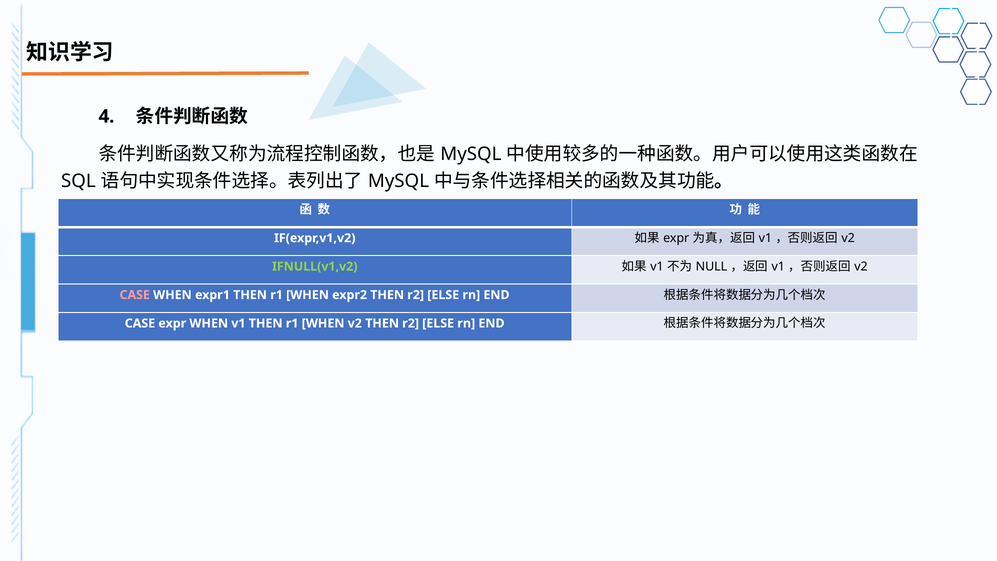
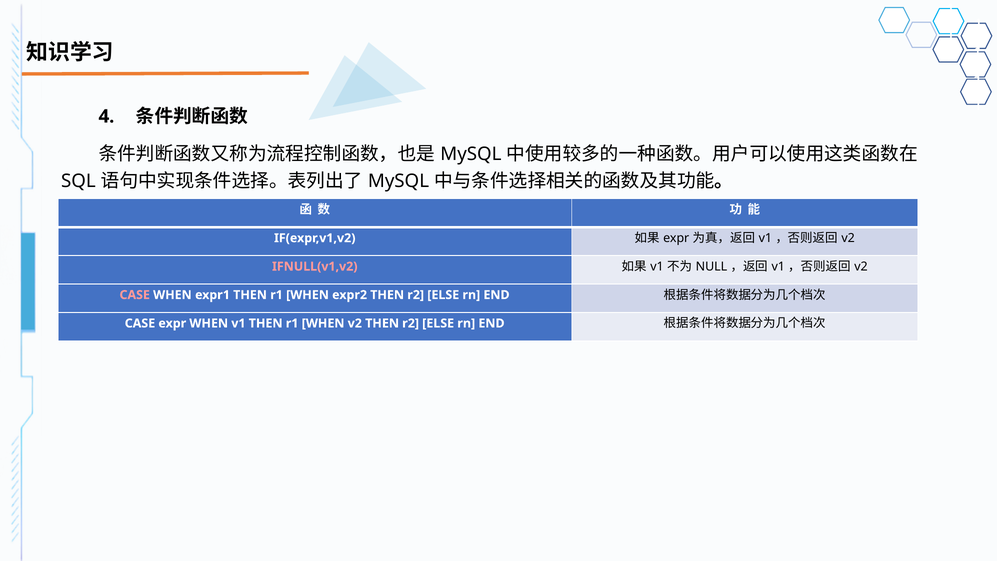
IFNULL(v1,v2 colour: light green -> pink (315, 266)
